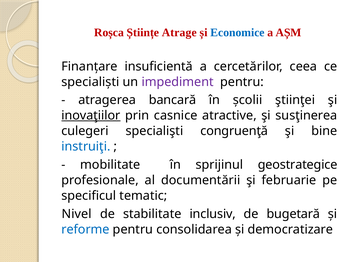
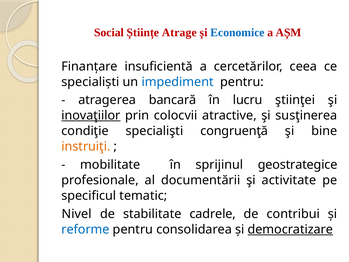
Roșca: Roșca -> Social (109, 32)
impediment colour: purple -> blue (178, 82)
şcolii: şcolii -> lucru (248, 100)
casnice: casnice -> colocvii (176, 115)
culegeri: culegeri -> condiţie (85, 131)
instruiţi colour: blue -> orange (86, 146)
februarie: februarie -> activitate (289, 180)
inclusiv: inclusiv -> cadrele (213, 214)
bugetară: bugetară -> contribui (293, 214)
democratizare underline: none -> present (290, 229)
